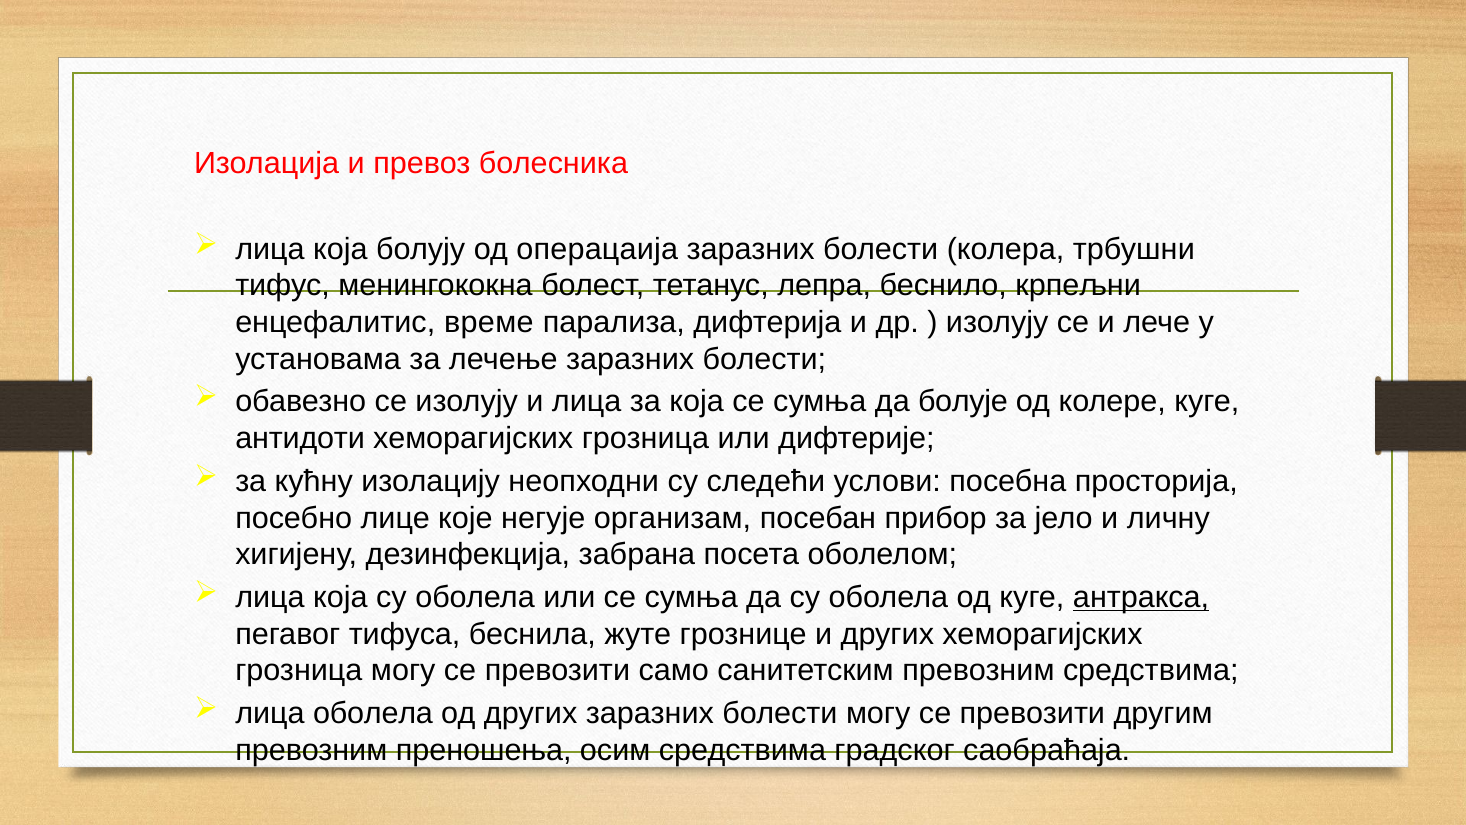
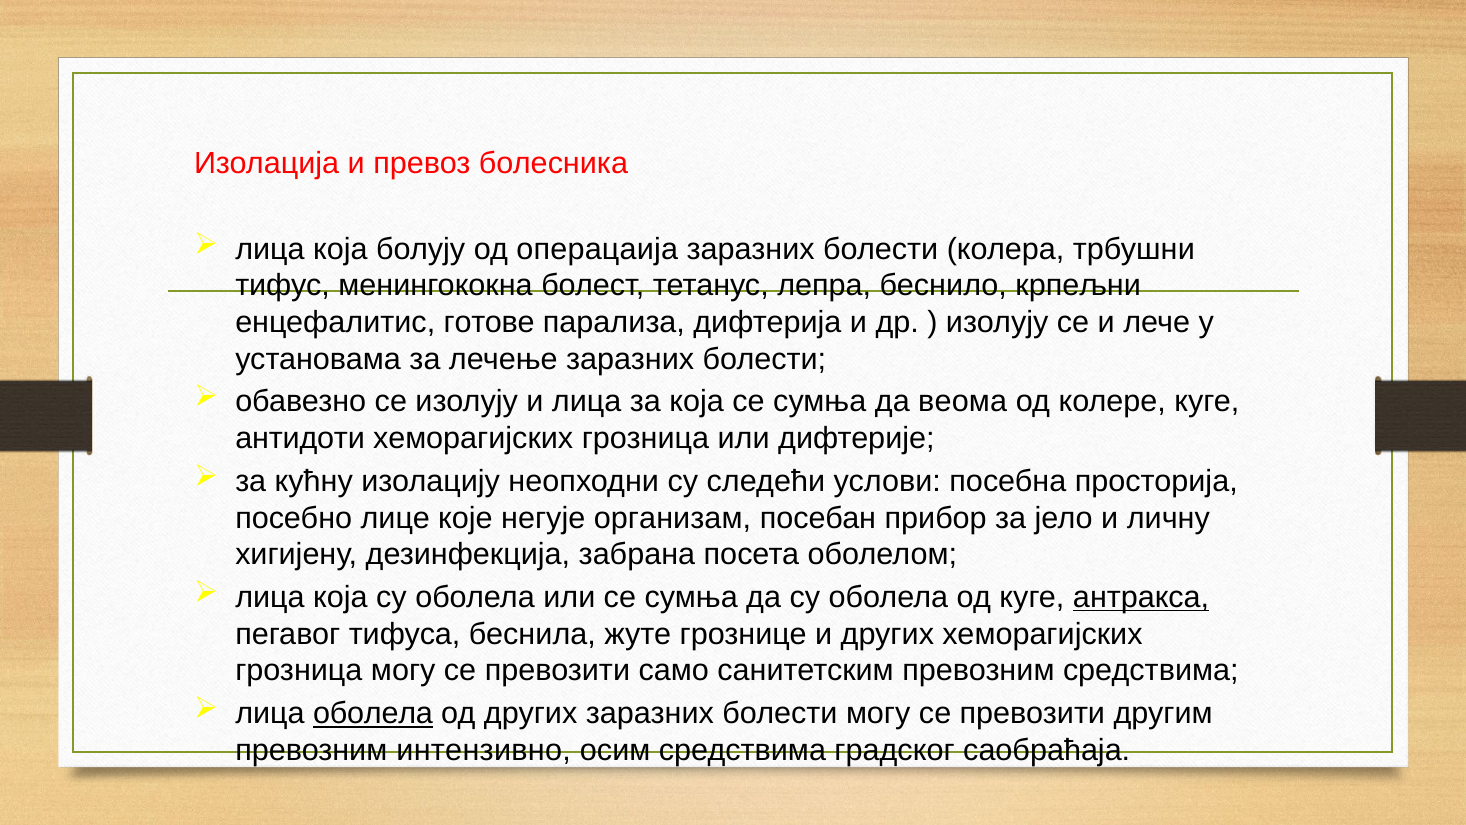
време: време -> готове (489, 322)
болује: болује -> веома (963, 402)
оболела underline: none -> present (373, 713)
преношења: преношења -> интензивно (484, 750)
